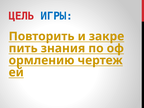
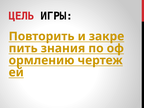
ИГРЫ colour: blue -> black (57, 16)
